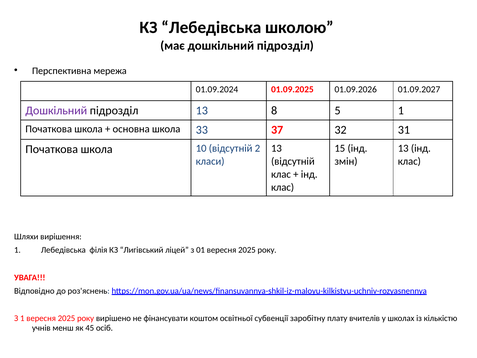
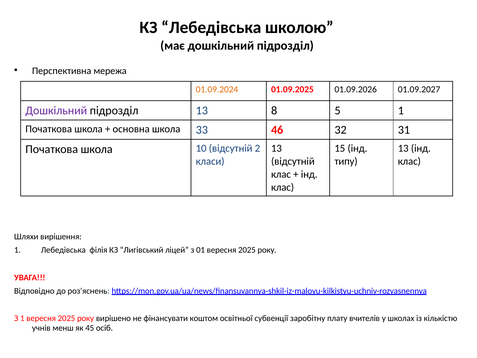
01.09.2024 colour: black -> orange (217, 89)
37: 37 -> 46 (277, 130)
змін: змін -> типу (346, 161)
